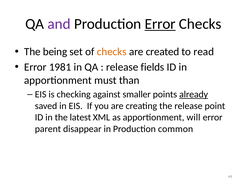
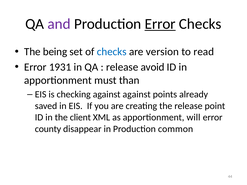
checks colour: orange -> blue (112, 52)
created: created -> version (162, 52)
1981: 1981 -> 1931 (60, 67)
fields: fields -> avoid (153, 67)
against smaller: smaller -> against (137, 95)
already underline: present -> none (194, 95)
latest: latest -> client (80, 118)
parent: parent -> county (48, 129)
